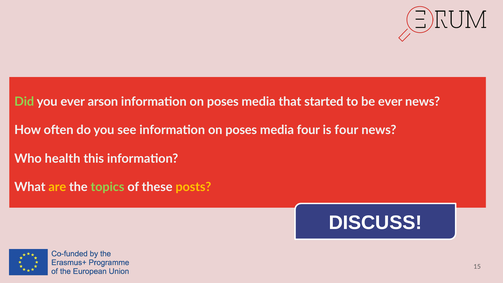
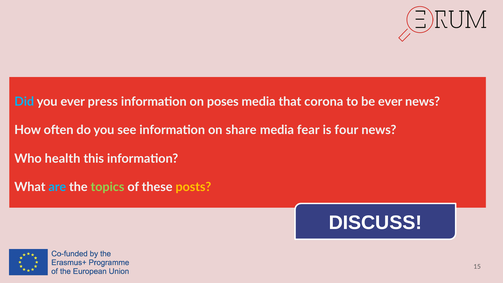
Did colour: light green -> light blue (24, 102)
arson: arson -> press (103, 102)
started: started -> corona (324, 102)
see information on poses: poses -> share (241, 130)
media four: four -> fear (308, 130)
are colour: yellow -> light blue (57, 187)
